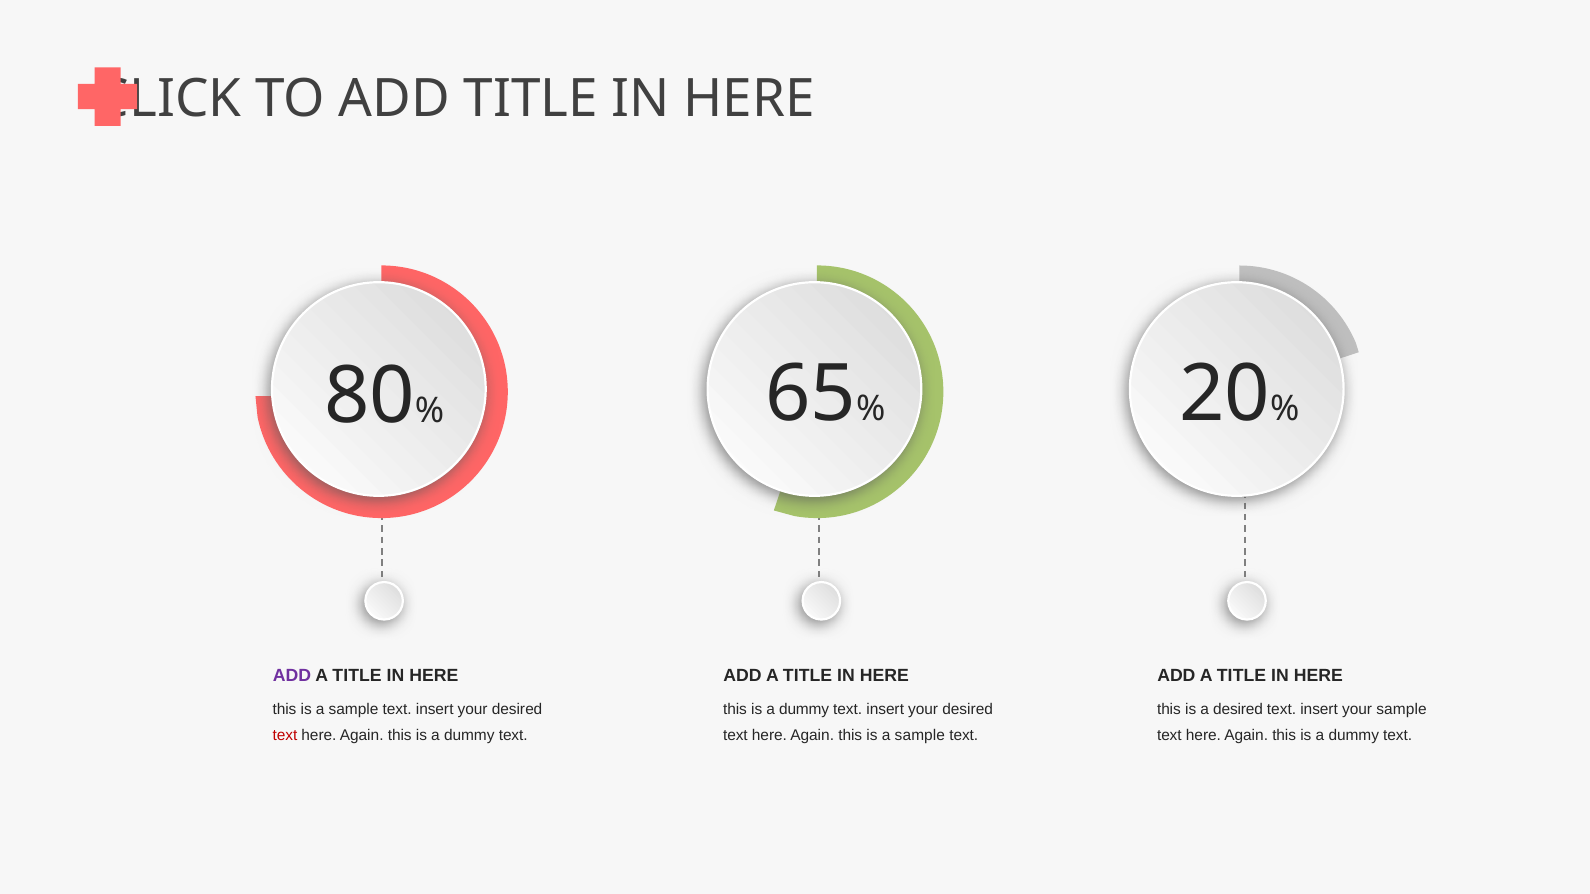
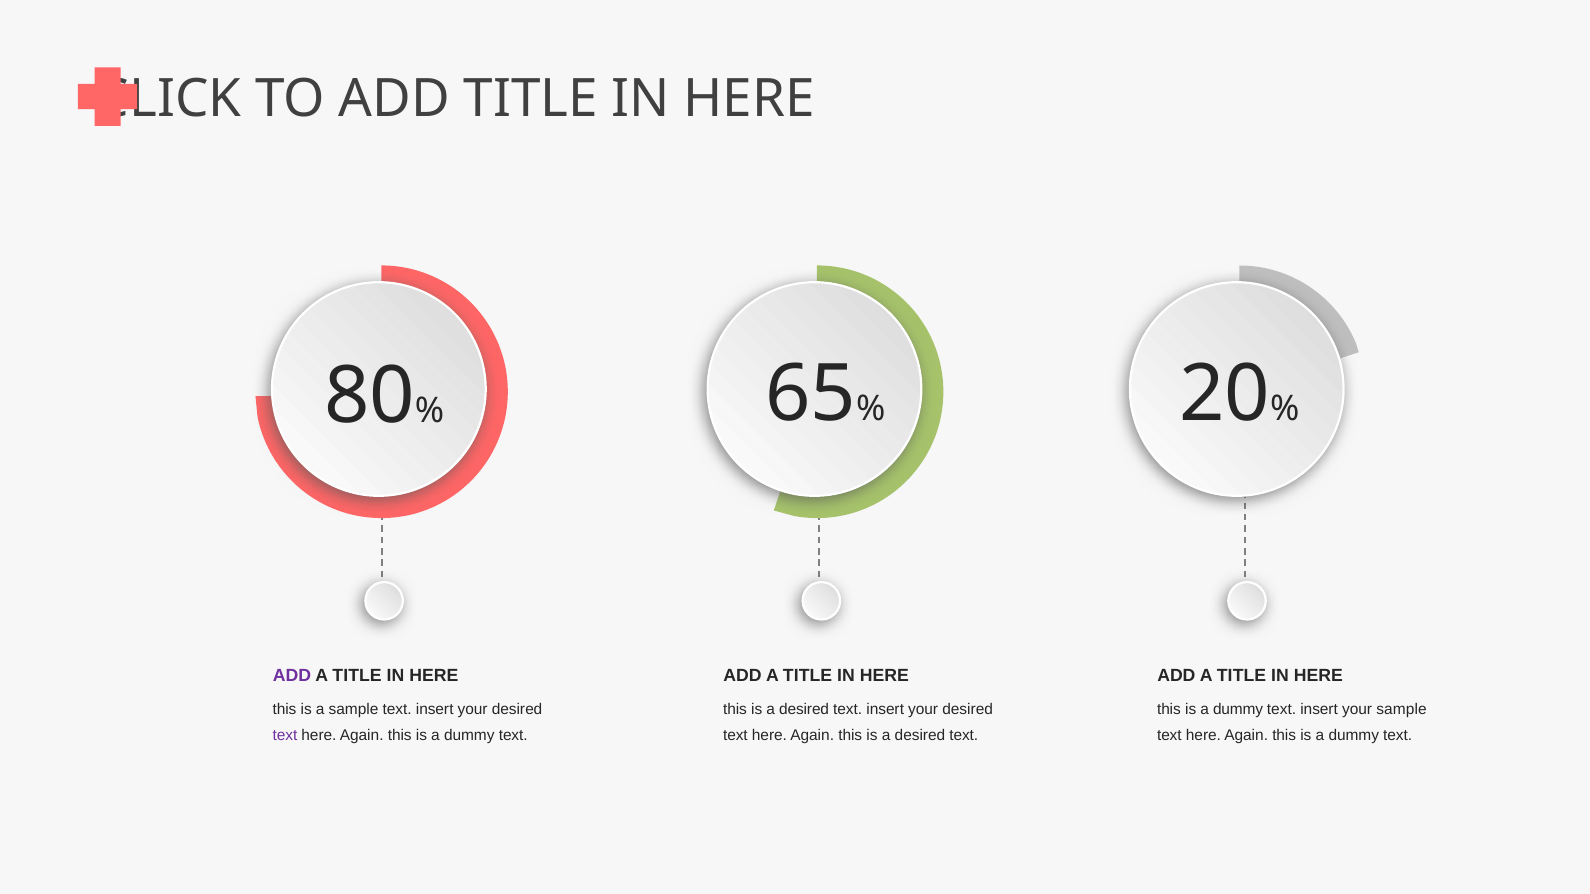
dummy: dummy -> desired (804, 710)
desired: desired -> dummy (1238, 710)
text colour: red -> purple (285, 736)
sample: sample -> desired (920, 736)
